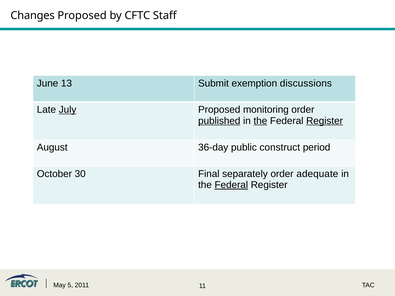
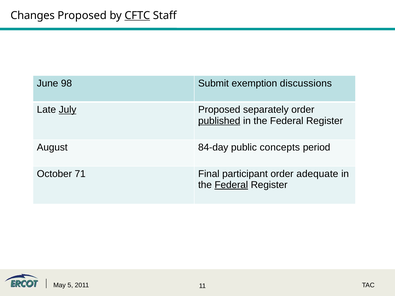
CFTC underline: none -> present (137, 16)
13: 13 -> 98 (66, 83)
monitoring: monitoring -> separately (266, 110)
the underline: present -> none (260, 121)
Register underline: present -> none (325, 121)
36-day: 36-day -> 84-day (213, 148)
construct: construct -> concepts (280, 148)
30: 30 -> 71 (80, 174)
separately: separately -> participant (245, 174)
